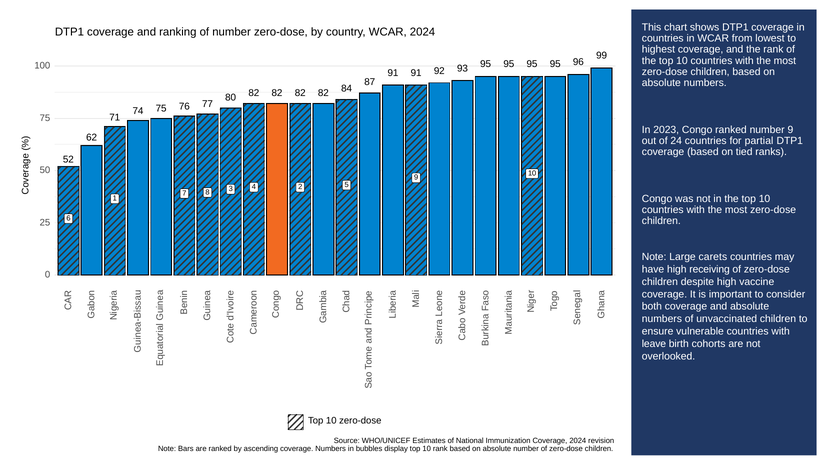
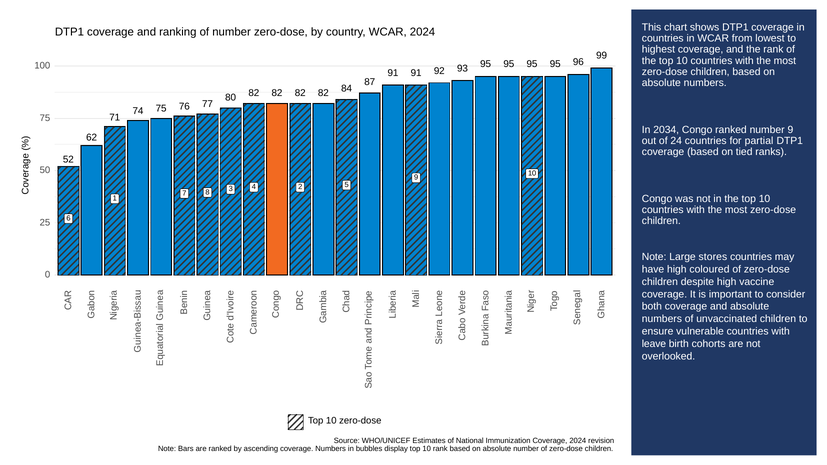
2023: 2023 -> 2034 (666, 130)
carets: carets -> stores (713, 257)
receiving: receiving -> coloured (709, 269)
